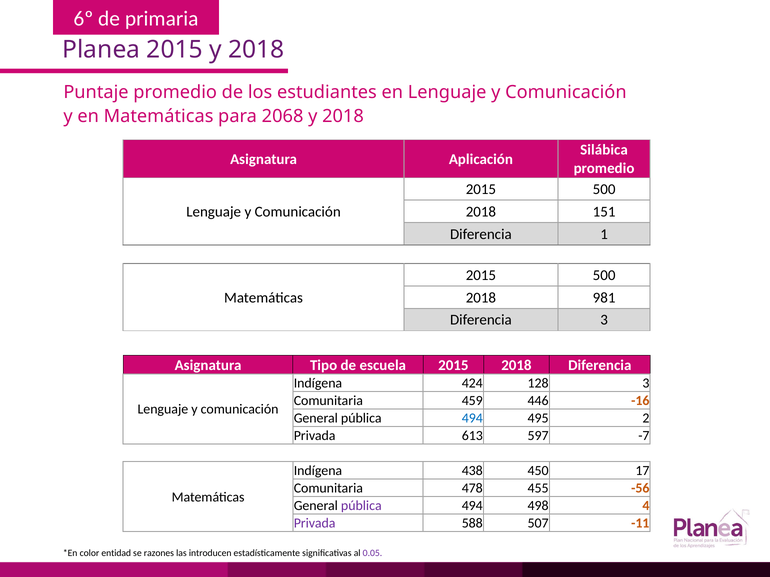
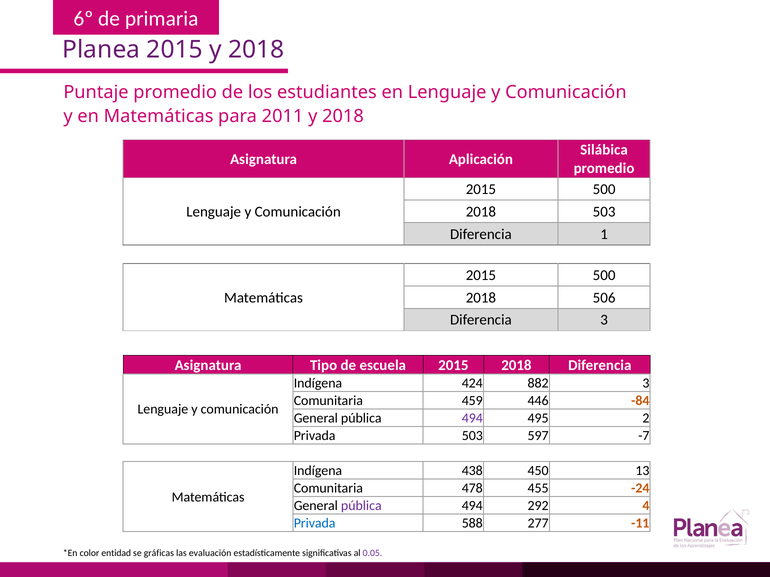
2068: 2068 -> 2011 (283, 116)
2018 151: 151 -> 503 (604, 212)
981: 981 -> 506 (604, 298)
128: 128 -> 882 (538, 384)
-16: -16 -> -84 (640, 401)
494 colour: blue -> purple (472, 419)
Privada 613: 613 -> 503 (472, 436)
17: 17 -> 13 (642, 471)
-56: -56 -> -24 (640, 489)
498: 498 -> 292 (538, 506)
Privada colour: purple -> blue (315, 524)
507: 507 -> 277 (538, 524)
razones: razones -> gráficas (159, 553)
introducen: introducen -> evaluación (210, 553)
